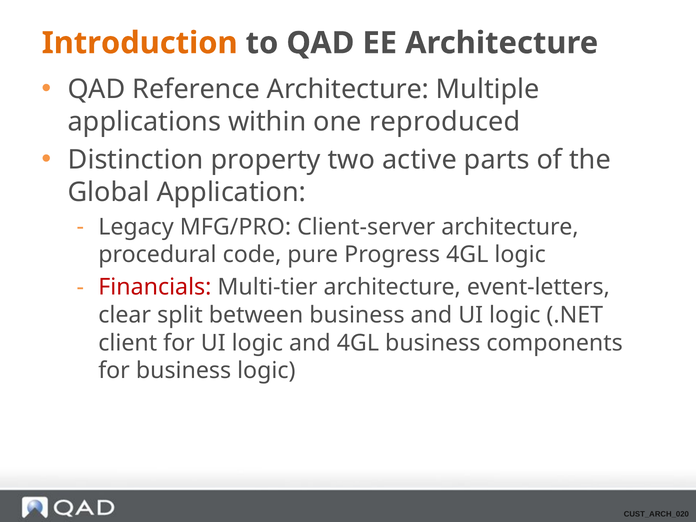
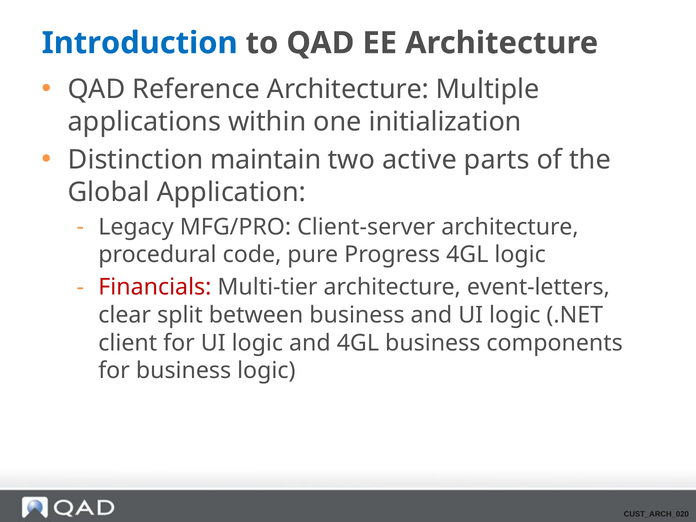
Introduction colour: orange -> blue (140, 43)
reproduced: reproduced -> initialization (445, 122)
property: property -> maintain (266, 160)
